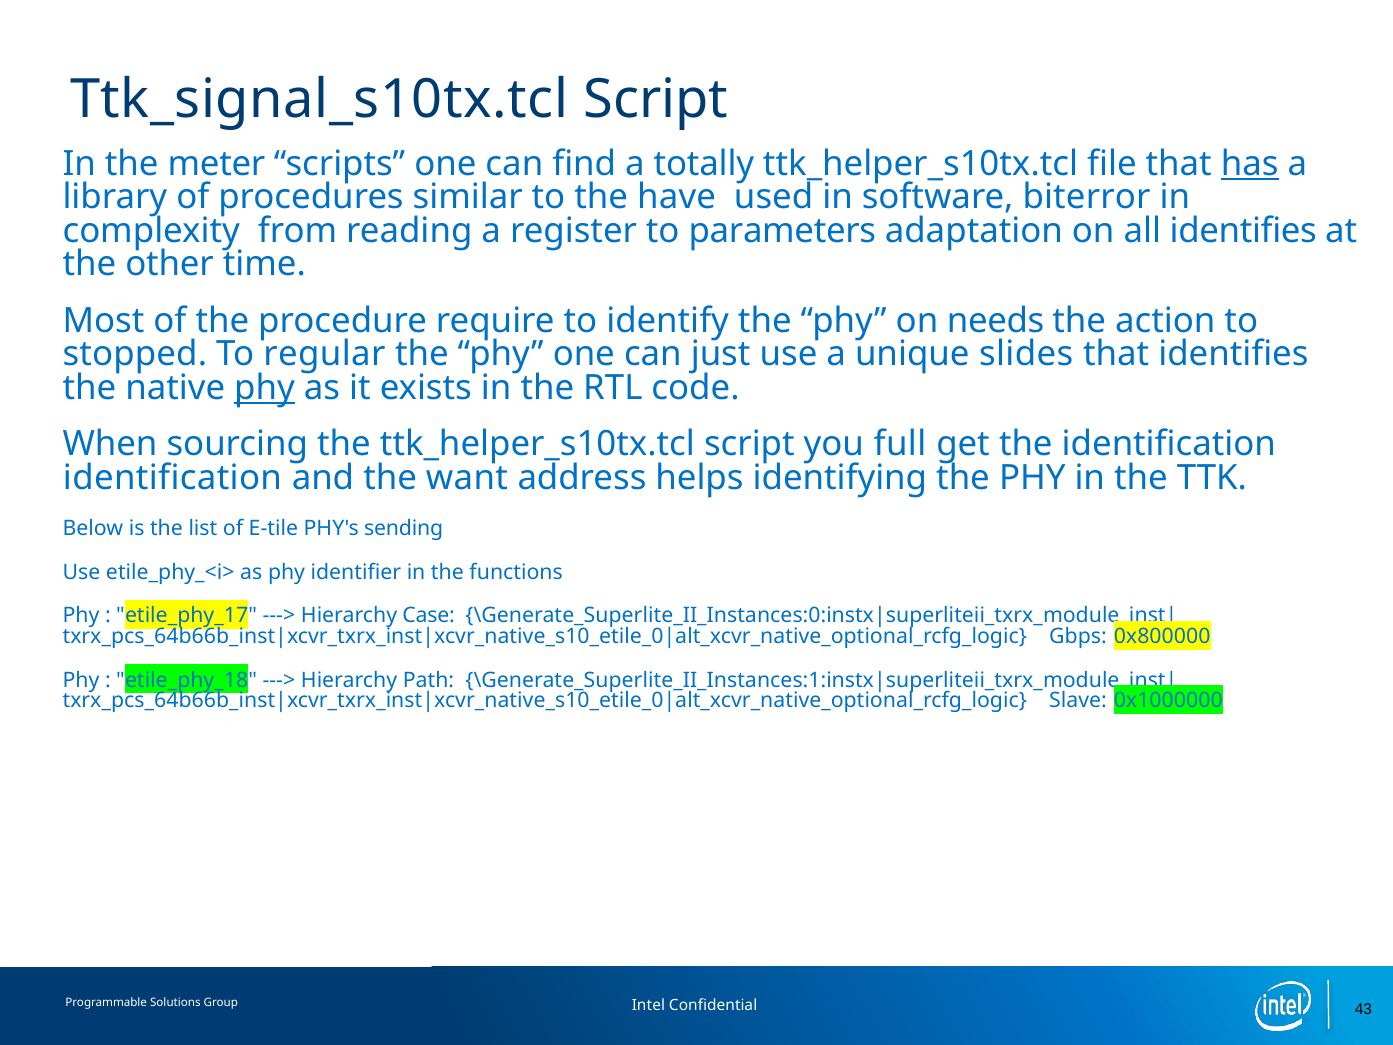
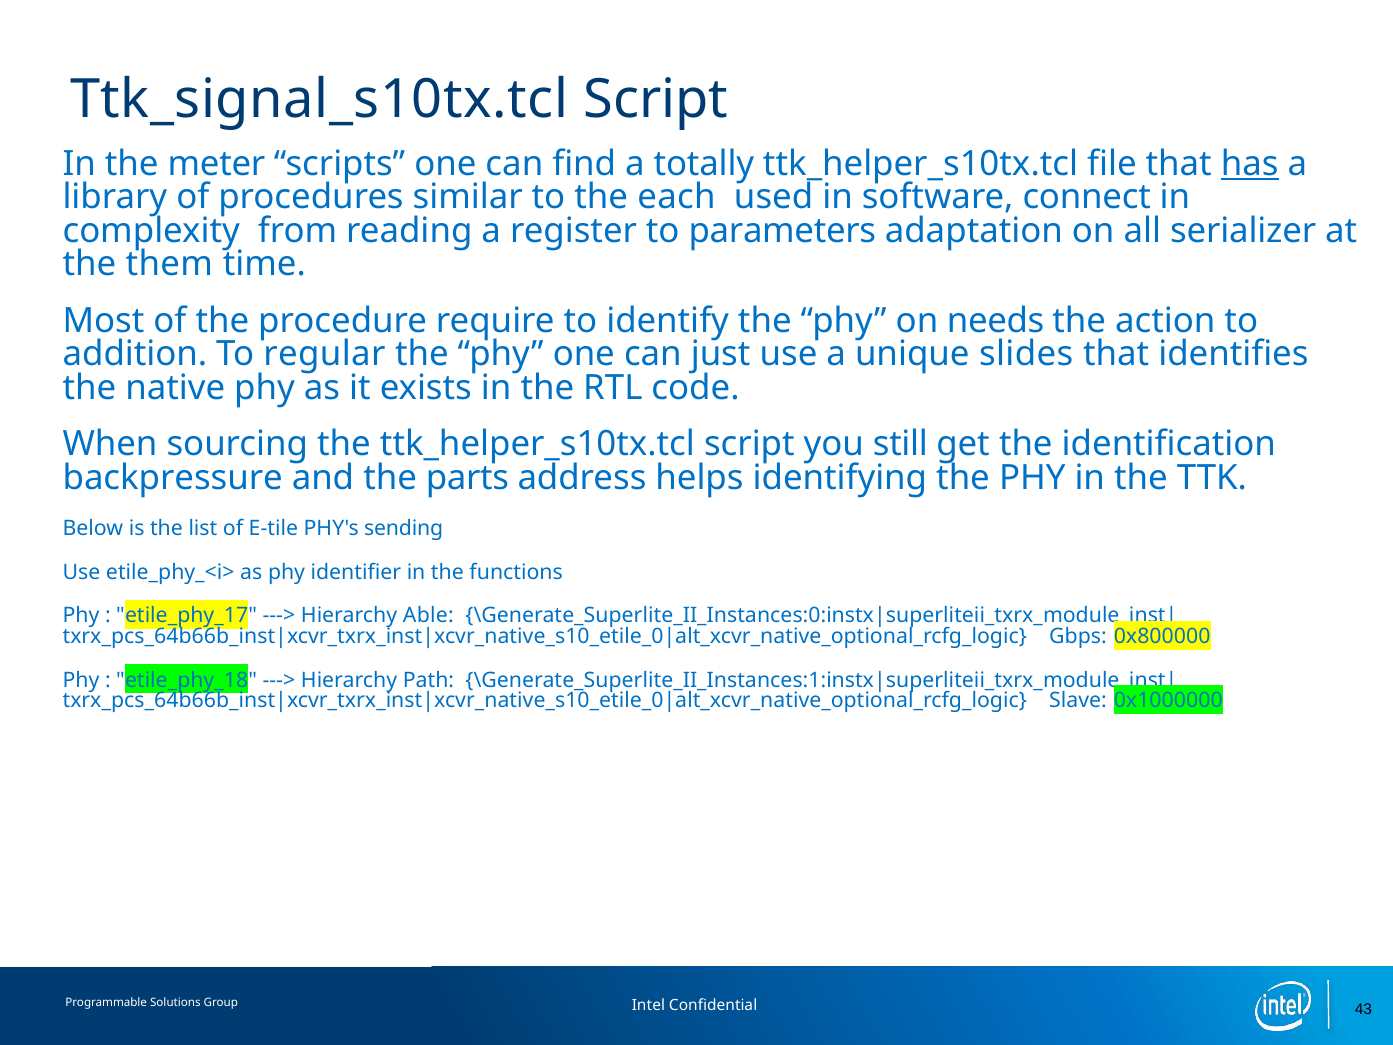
have: have -> each (676, 197)
biterror: biterror -> connect (1087, 197)
all identifies: identifies -> serializer (1243, 231)
other: other -> them (169, 264)
stopped: stopped -> addition (135, 354)
phy underline: present -> none (264, 388)
full: full -> still (900, 444)
identification: identification -> backpressure (173, 478)
want: want -> parts (467, 478)
Case: Case -> Able (428, 616)
